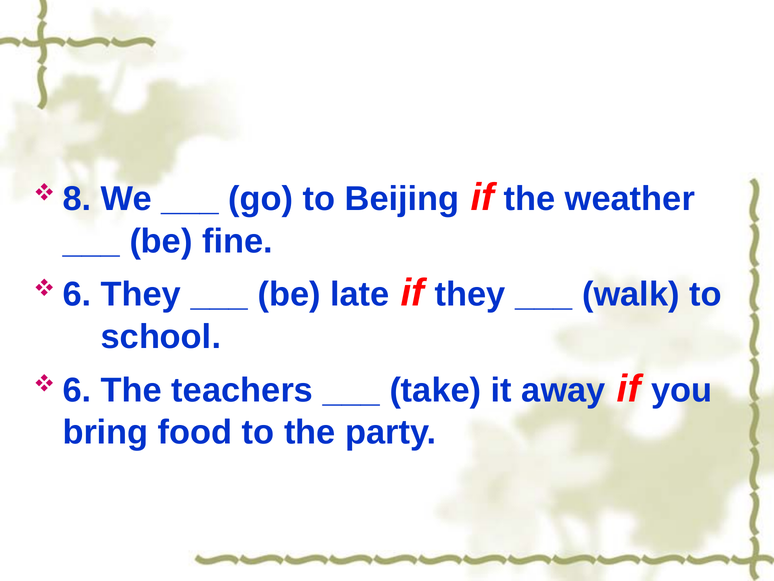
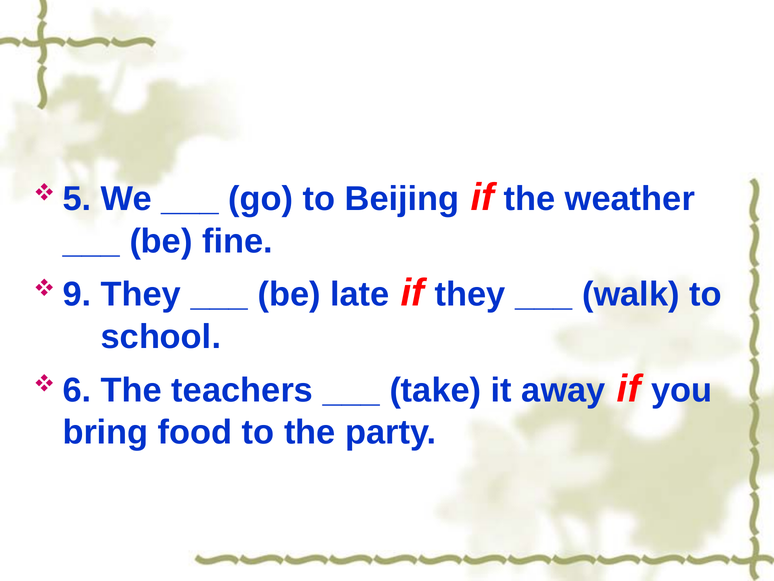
8: 8 -> 5 (77, 199)
6: 6 -> 9 (77, 294)
